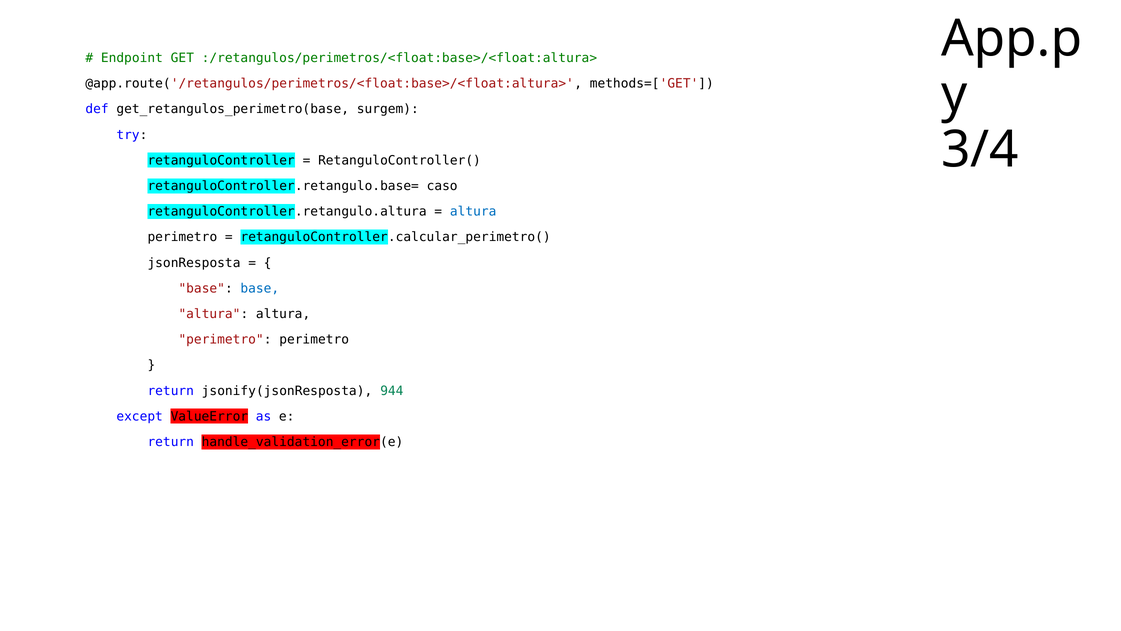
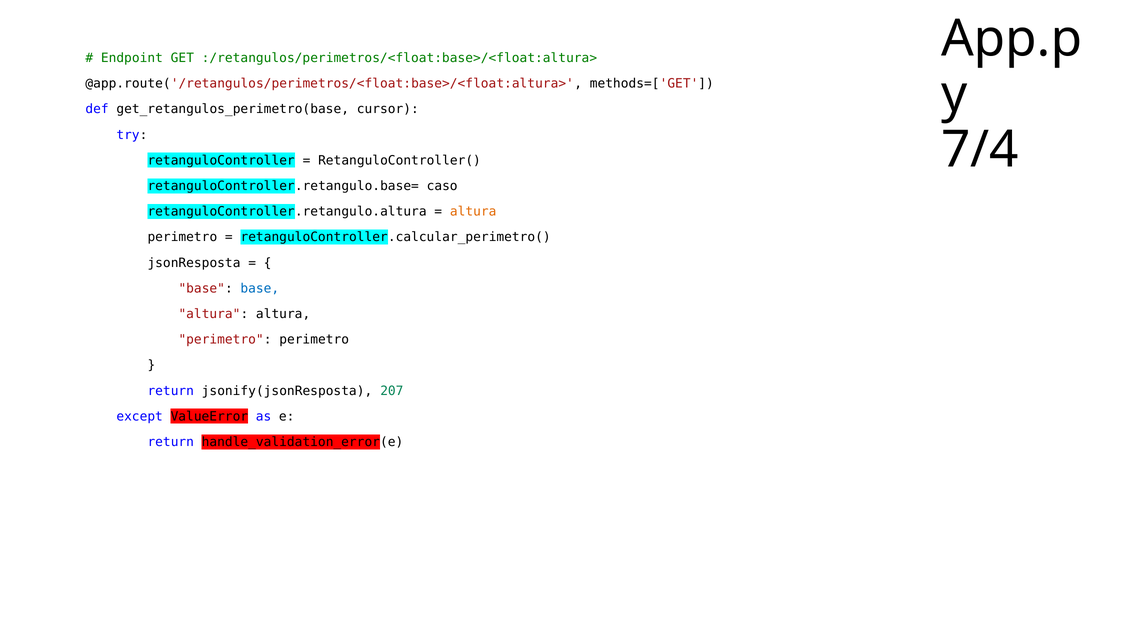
surgem: surgem -> cursor (388, 109)
3/4: 3/4 -> 7/4 (980, 150)
altura colour: blue -> orange (473, 211)
944: 944 -> 207 (392, 391)
